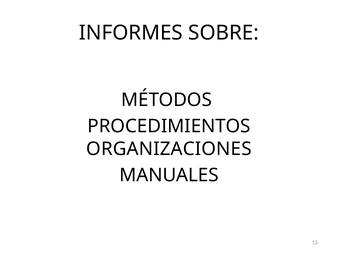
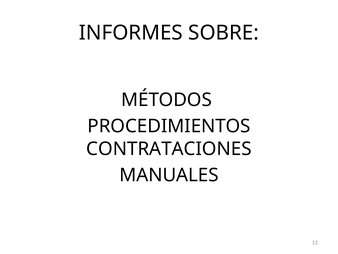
ORGANIZACIONES: ORGANIZACIONES -> CONTRATACIONES (169, 149)
